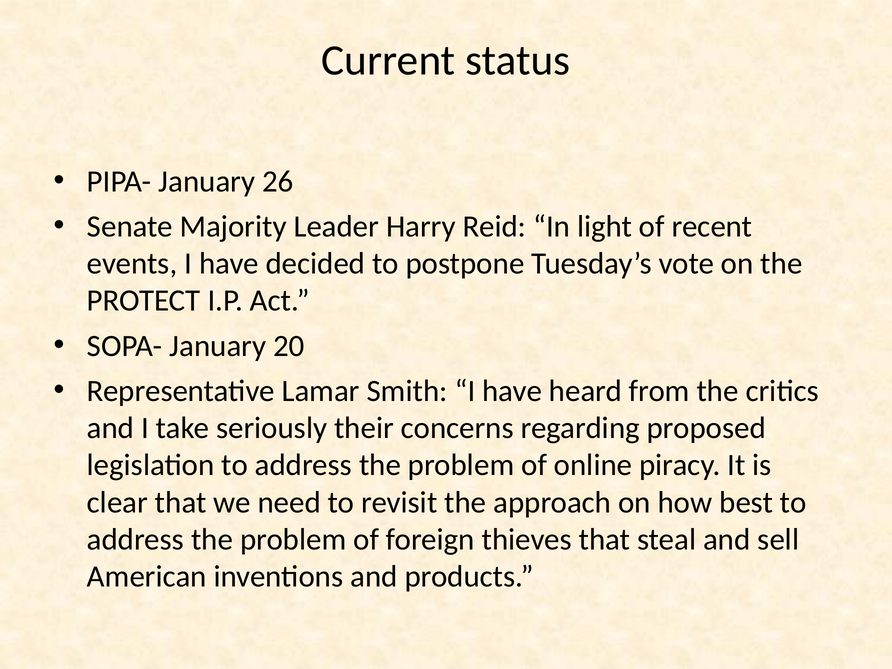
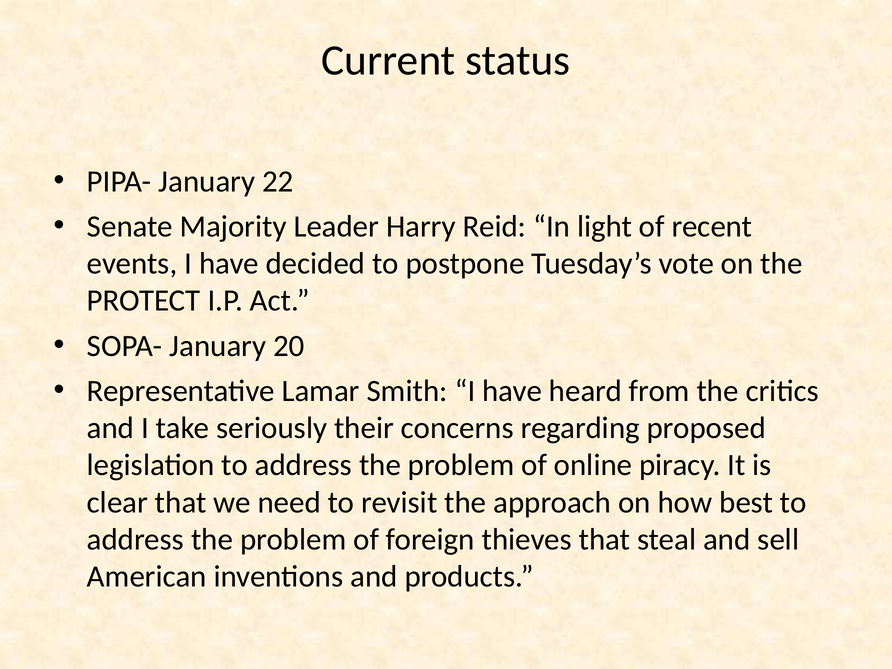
26: 26 -> 22 (278, 181)
